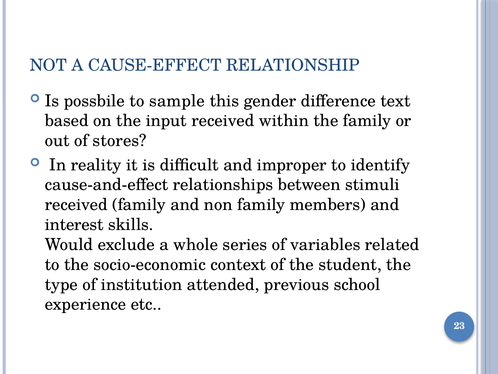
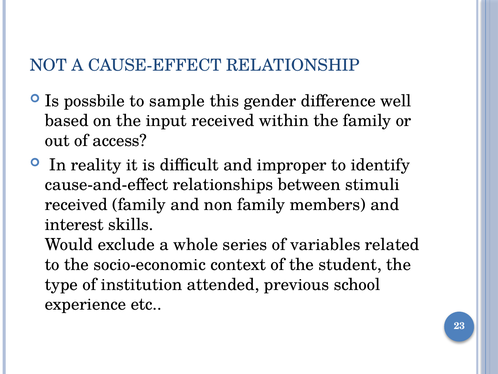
text: text -> well (396, 101)
stores: stores -> access (120, 141)
